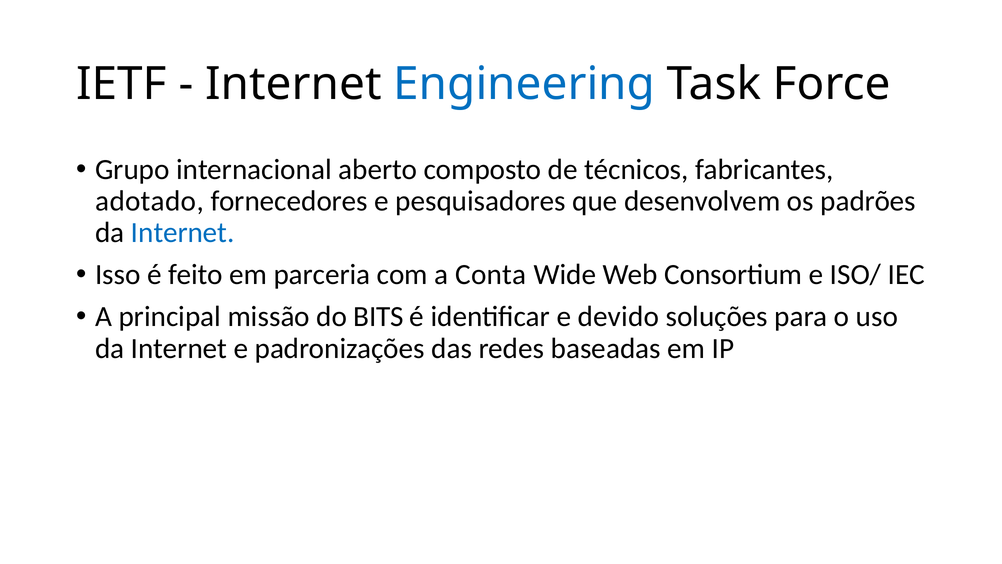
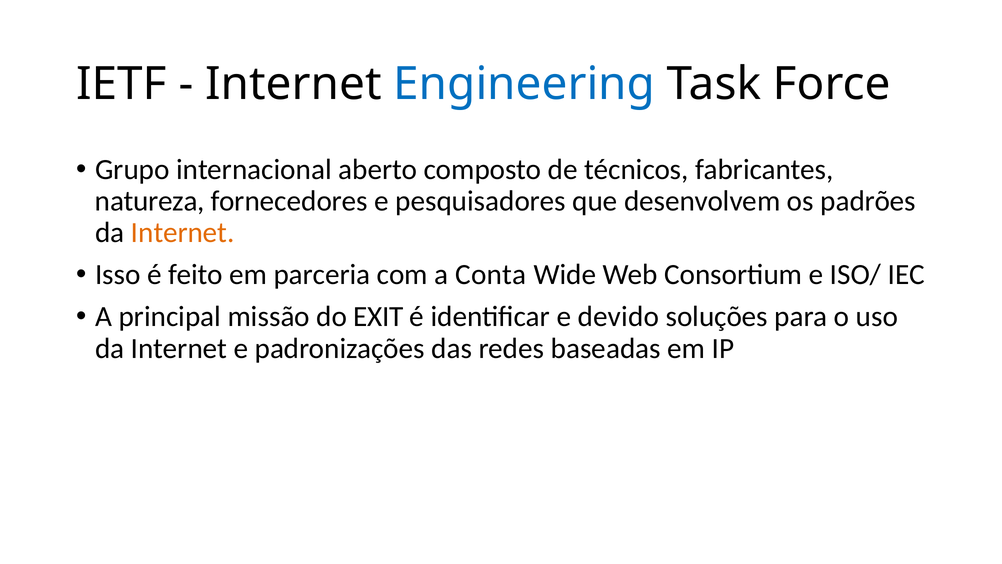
adotado: adotado -> natureza (150, 201)
Internet colour: blue -> orange (183, 233)
BITS: BITS -> EXIT (378, 317)
